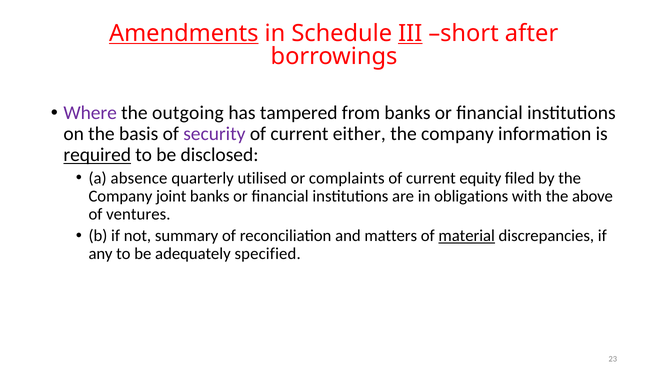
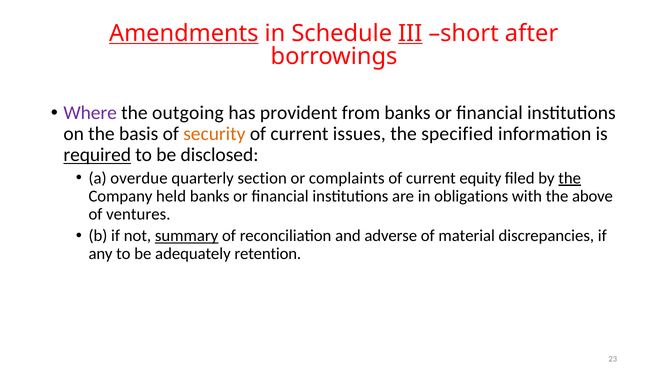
tampered: tampered -> provident (299, 113)
security colour: purple -> orange (214, 134)
either: either -> issues (359, 134)
company: company -> specified (457, 134)
absence: absence -> overdue (139, 178)
utilised: utilised -> section (262, 178)
the underline: none -> present (570, 178)
joint: joint -> held (171, 196)
summary underline: none -> present (187, 235)
matters: matters -> adverse (391, 235)
material underline: present -> none (467, 235)
specified: specified -> retention (268, 254)
